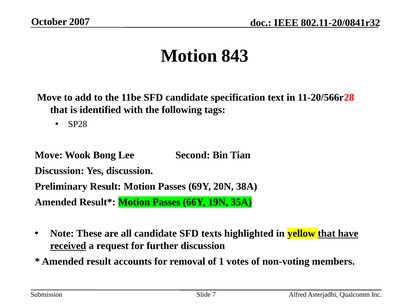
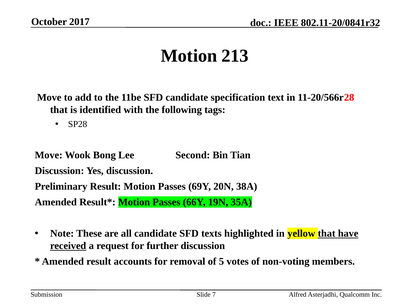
2007: 2007 -> 2017 (79, 22)
843: 843 -> 213 (235, 56)
1: 1 -> 5 (221, 261)
